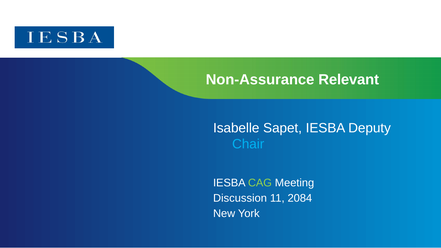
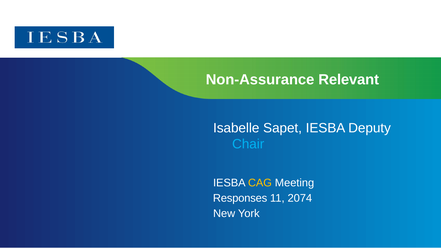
CAG colour: light green -> yellow (260, 183)
Discussion: Discussion -> Responses (240, 198)
2084: 2084 -> 2074 (300, 198)
